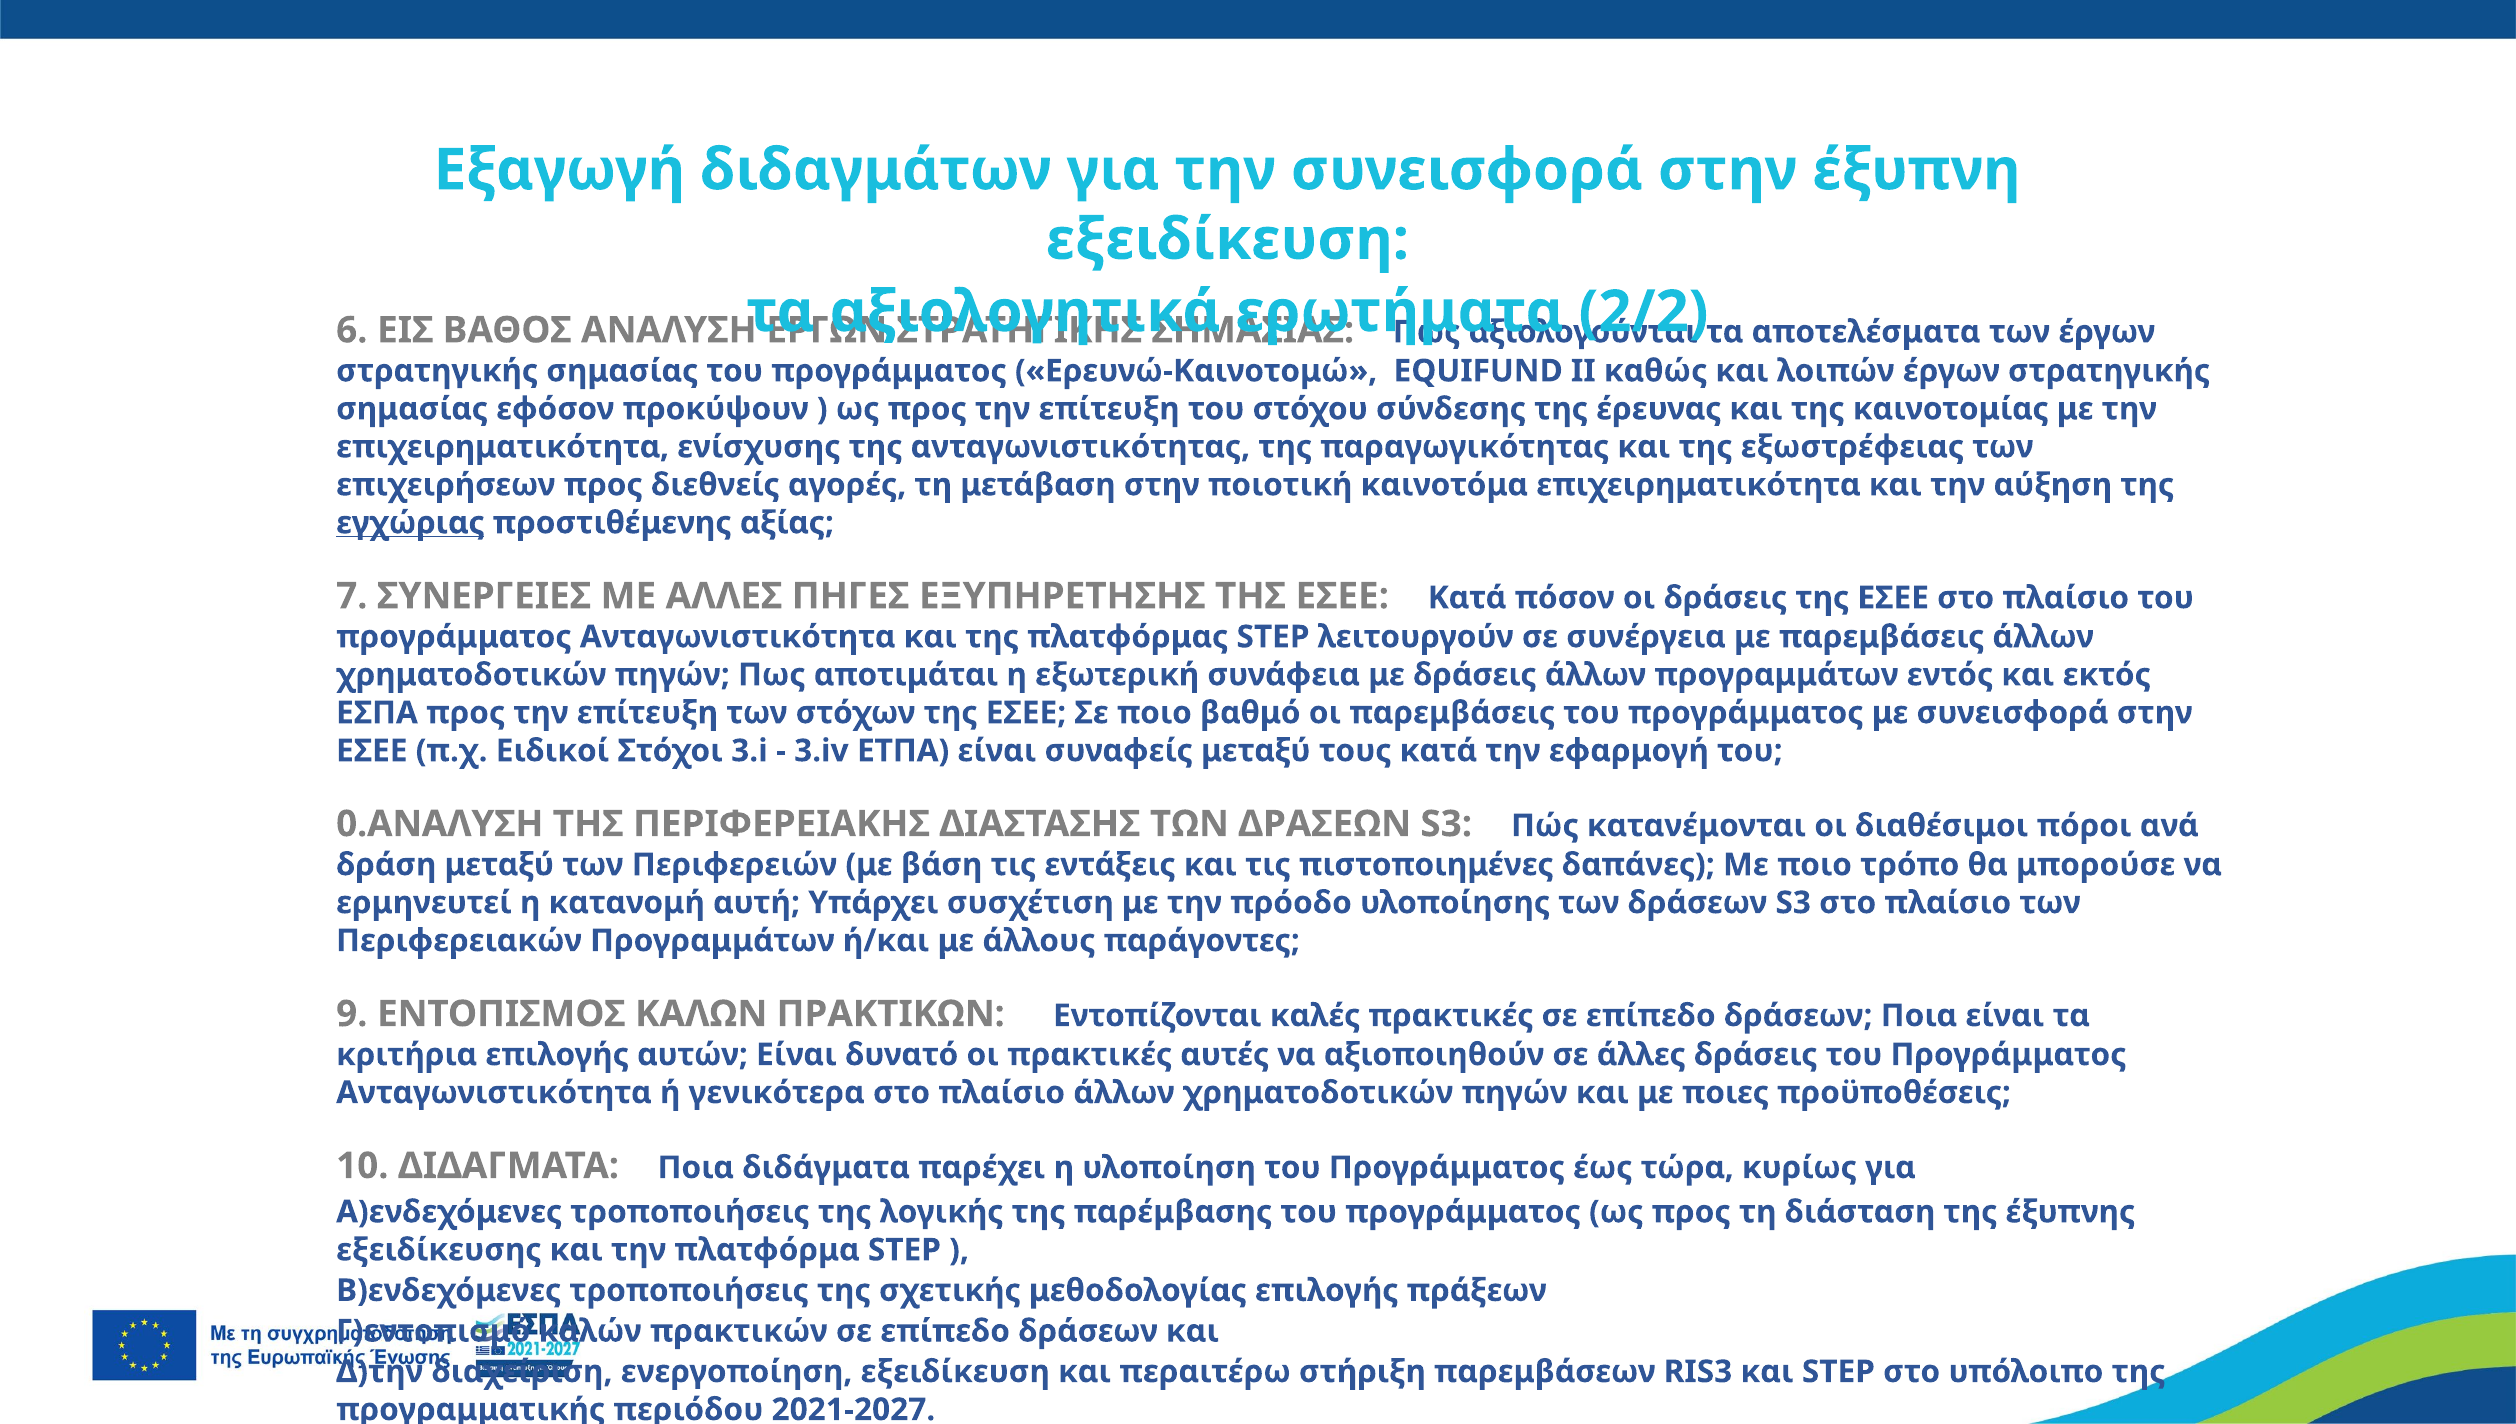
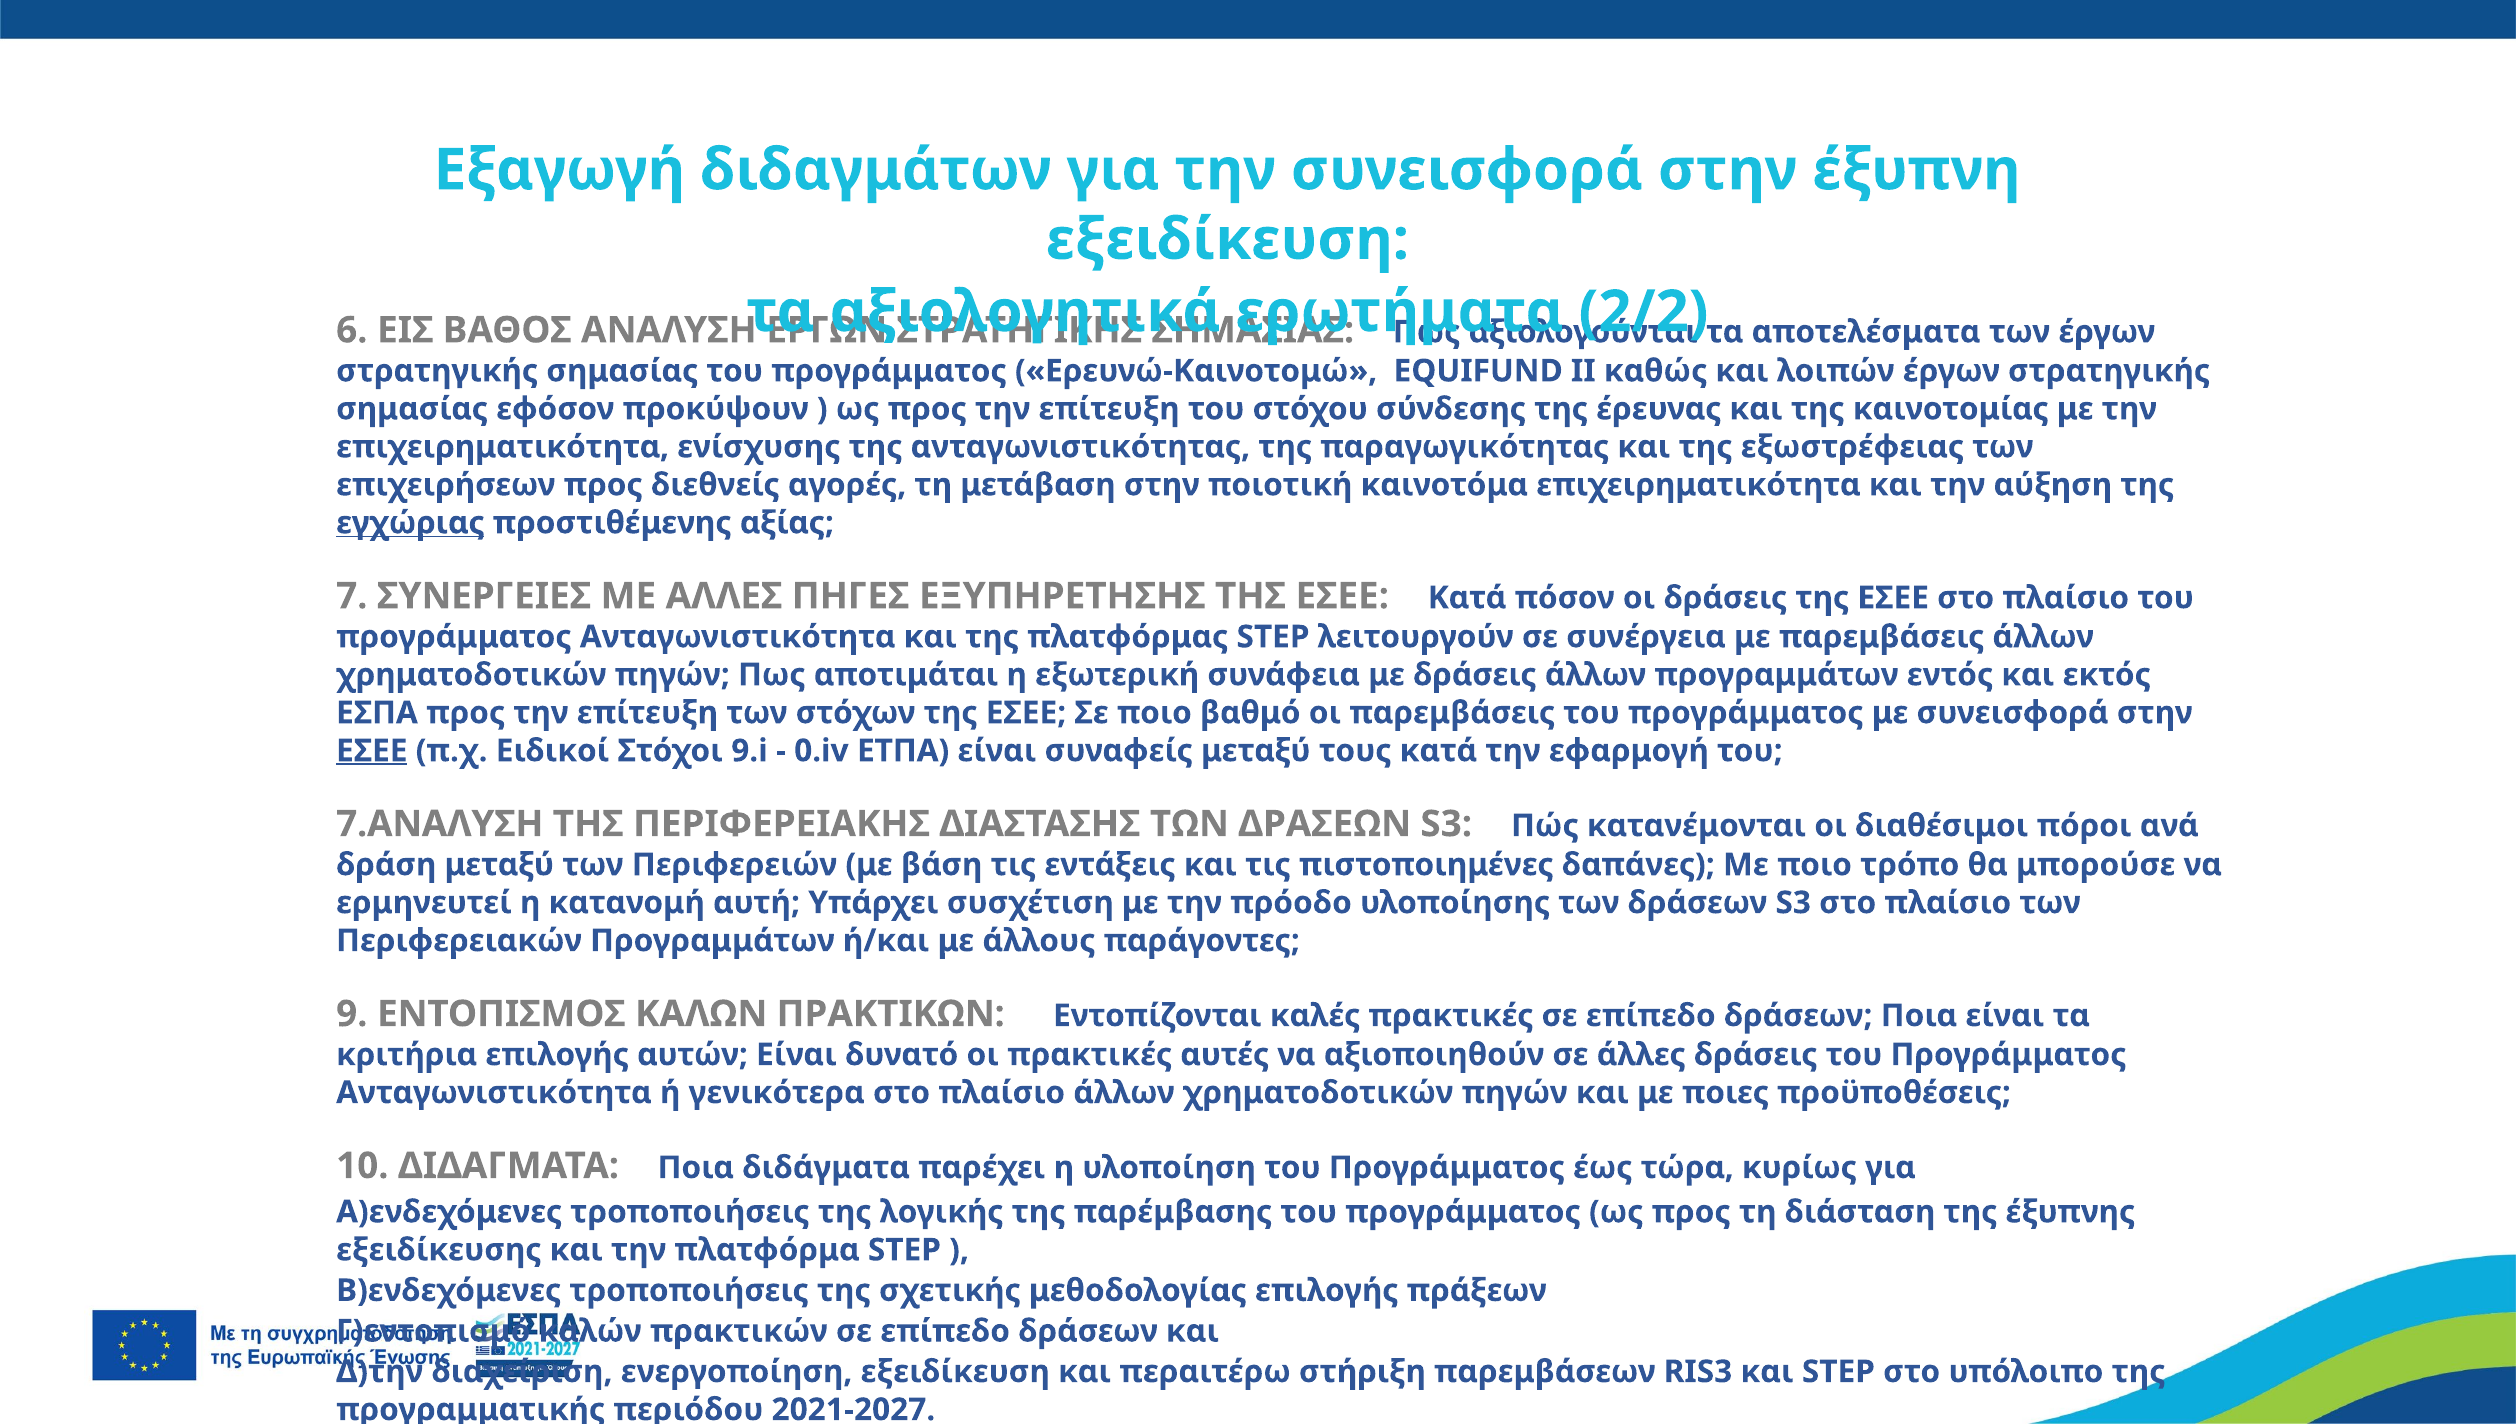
ΕΣΕΕ underline: none -> present (372, 751)
3.i: 3.i -> 9.i (749, 751)
3.iv: 3.iv -> 0.iv (821, 751)
0.ΑΝΑΛΥΣΗ: 0.ΑΝΑΛΥΣΗ -> 7.ΑΝΑΛΥΣΗ (440, 824)
